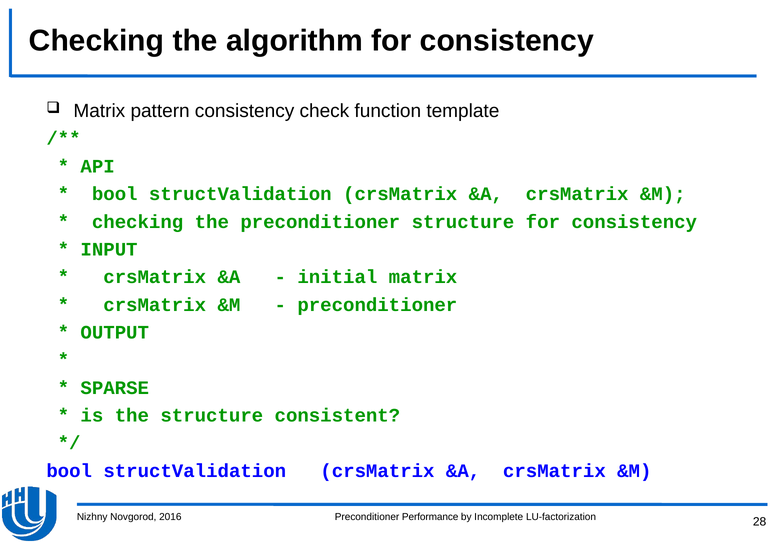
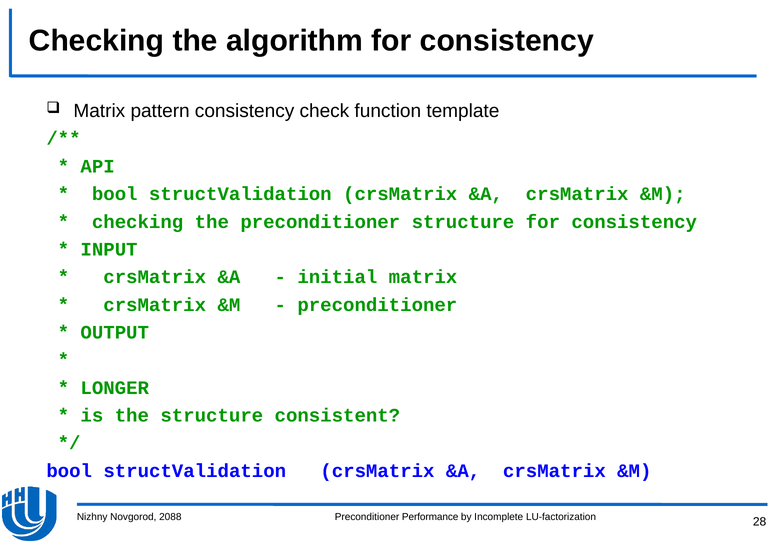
SPARSE: SPARSE -> LONGER (115, 388)
2016: 2016 -> 2088 (170, 517)
